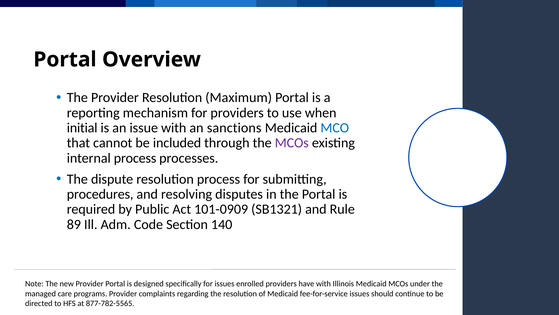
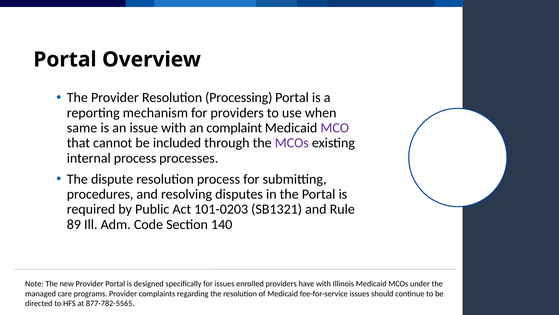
Maximum: Maximum -> Processing (239, 97)
initial: initial -> same (82, 128)
sanctions: sanctions -> complaint (234, 128)
MCO colour: blue -> purple (335, 128)
101-0909: 101-0909 -> 101-0203 (221, 209)
